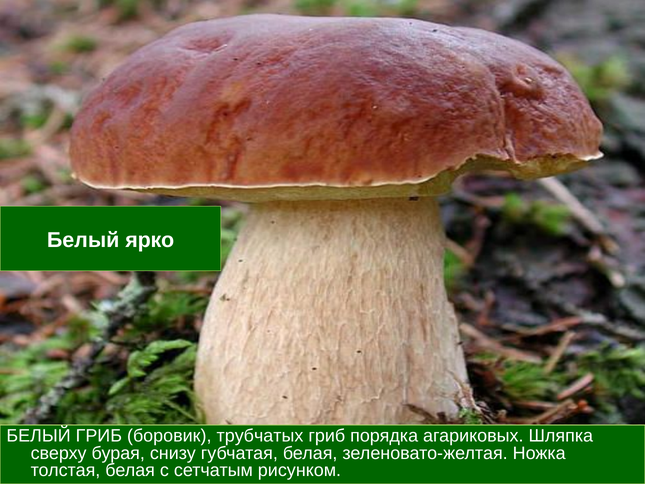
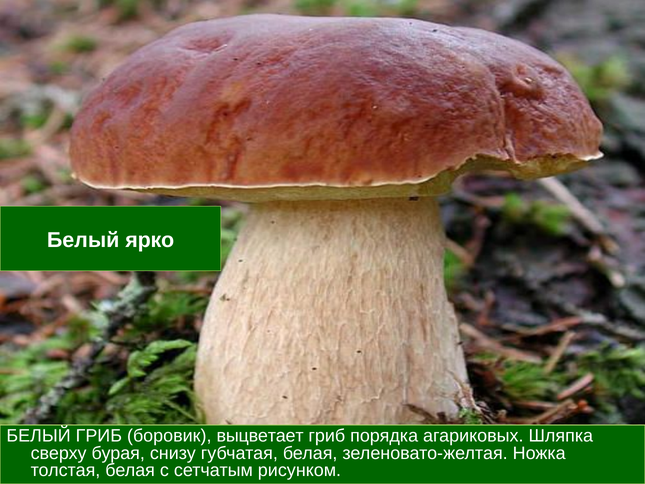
трубчатых: трубчатых -> выцветает (260, 436)
